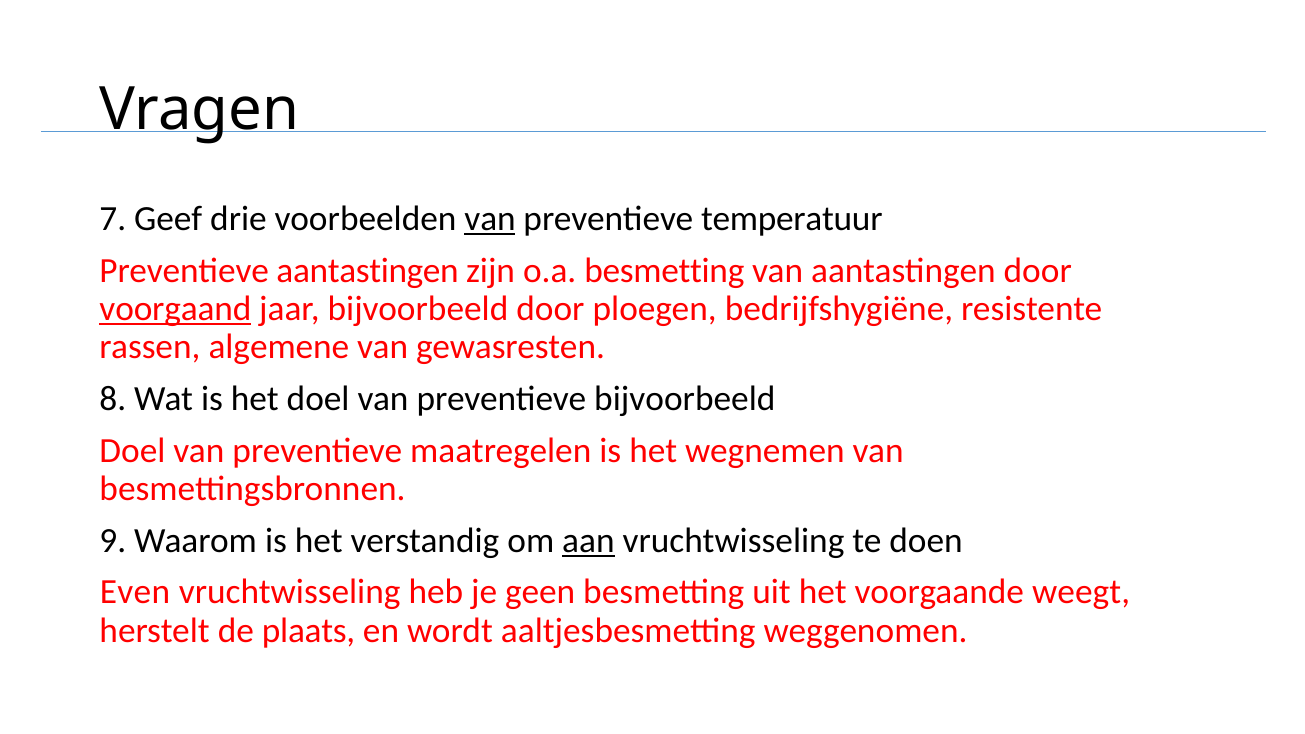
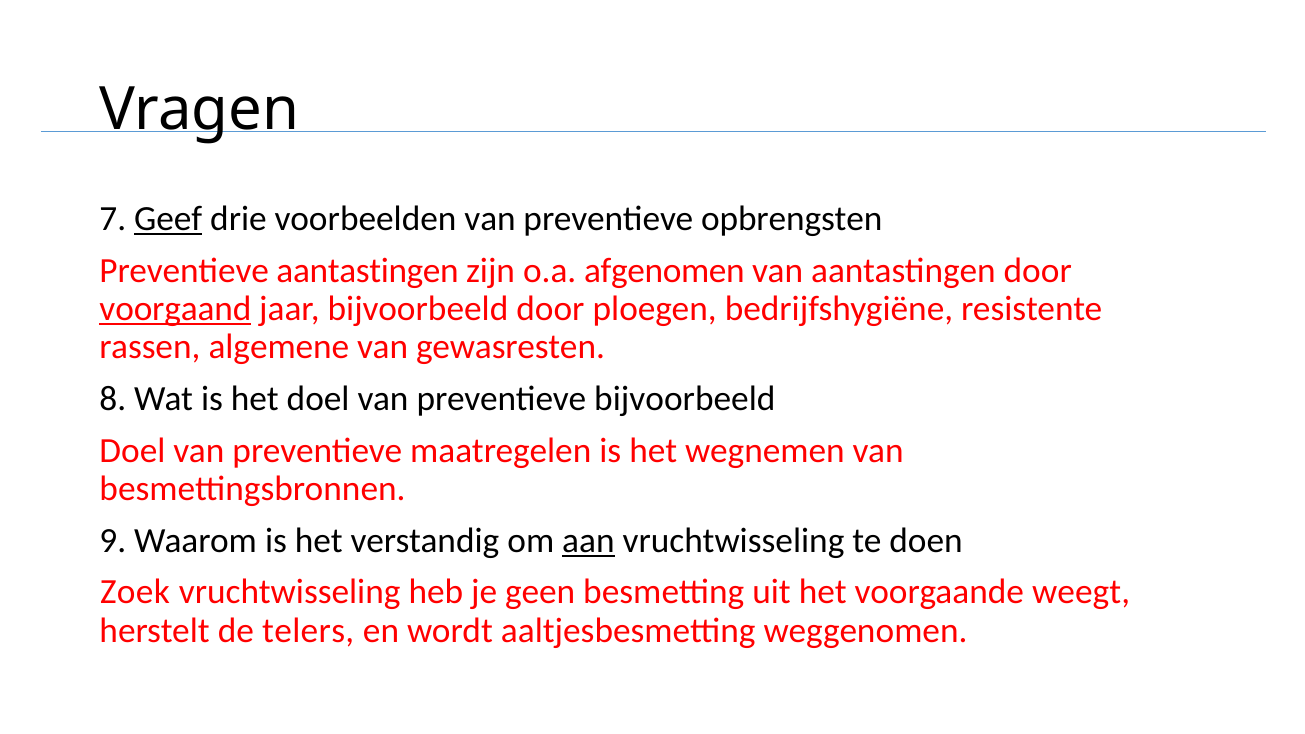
Geef underline: none -> present (168, 219)
van underline: present -> none (490, 219)
temperatuur: temperatuur -> opbrengsten (792, 219)
o.a besmetting: besmetting -> afgenomen (664, 271)
Even: Even -> Zoek (135, 592)
plaats: plaats -> telers (308, 630)
